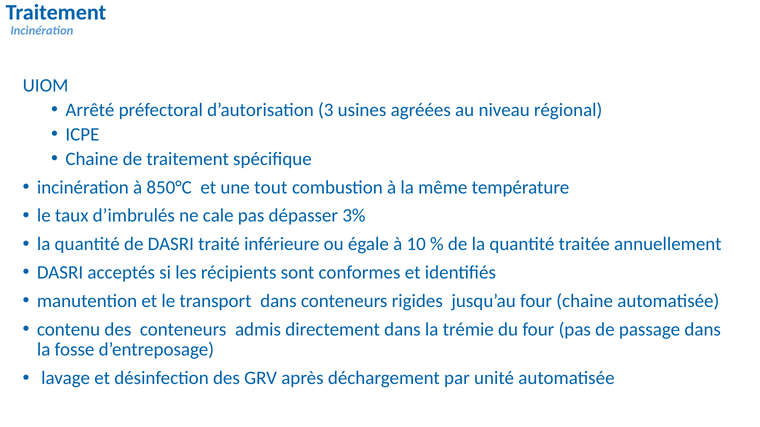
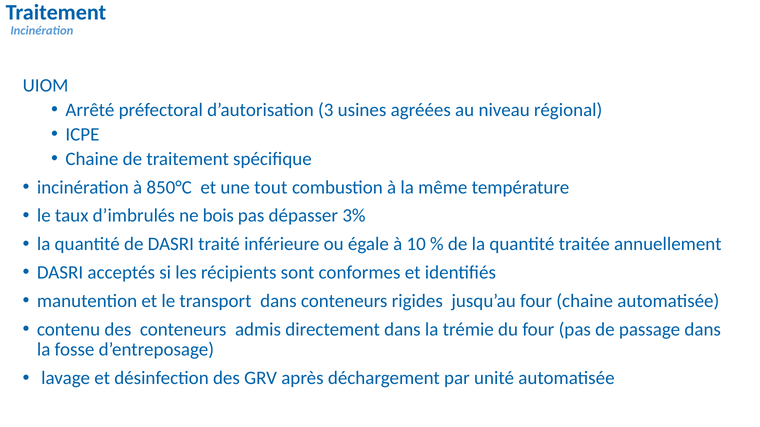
cale: cale -> bois (218, 216)
